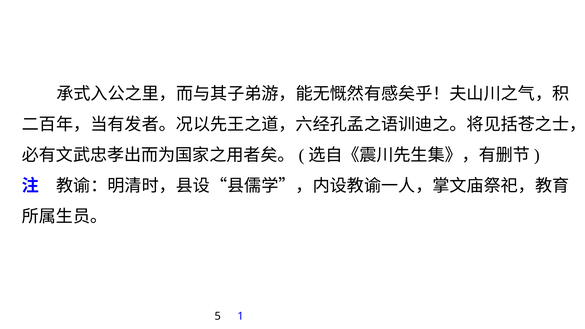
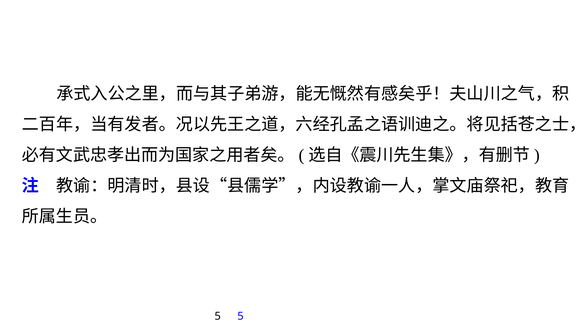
5 1: 1 -> 5 (241, 316)
